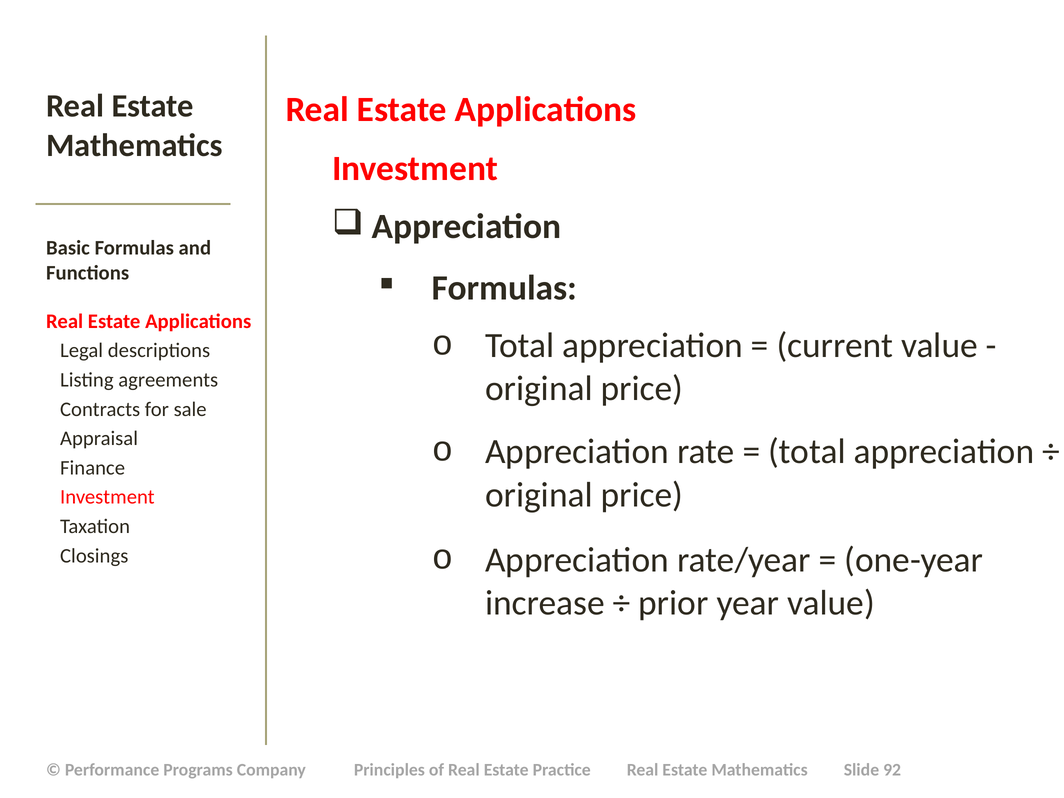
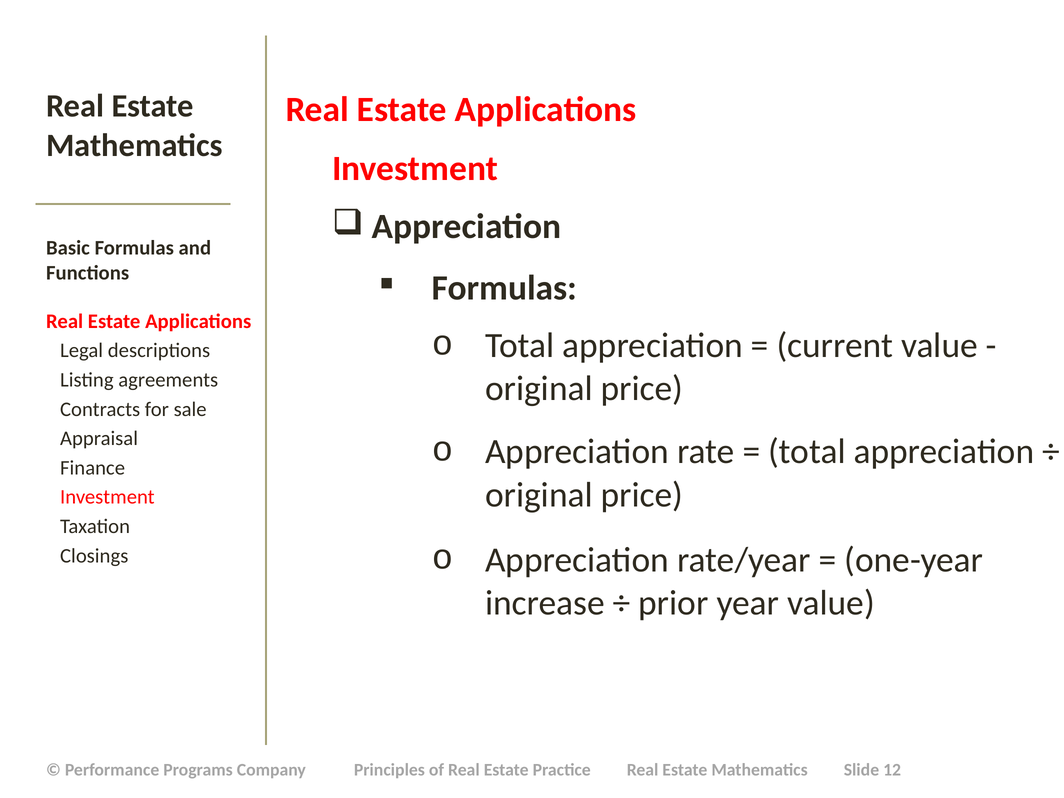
92: 92 -> 12 (892, 770)
